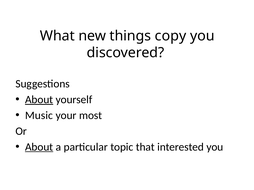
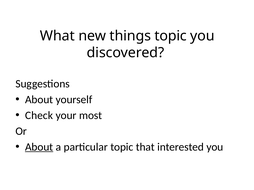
things copy: copy -> topic (171, 36)
About underline: present -> none (39, 100)
Music: Music -> Check (39, 116)
